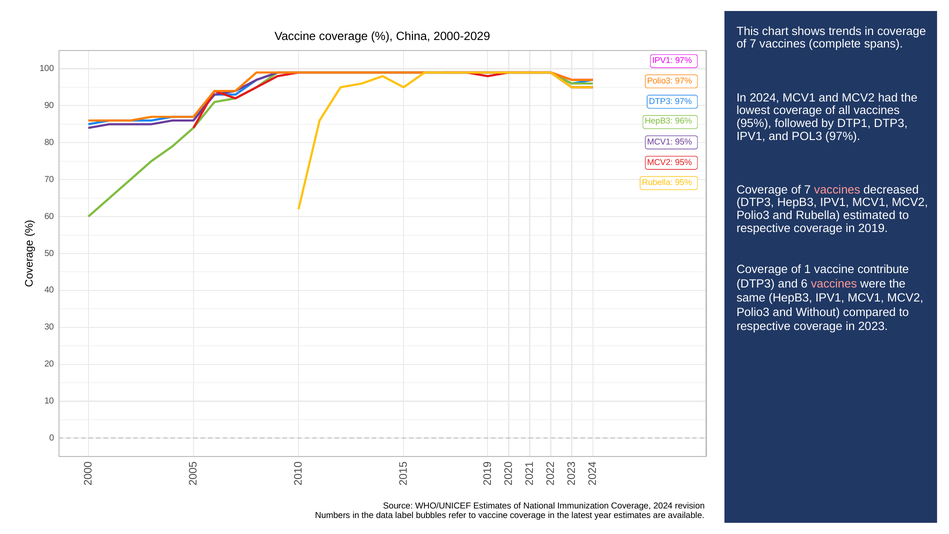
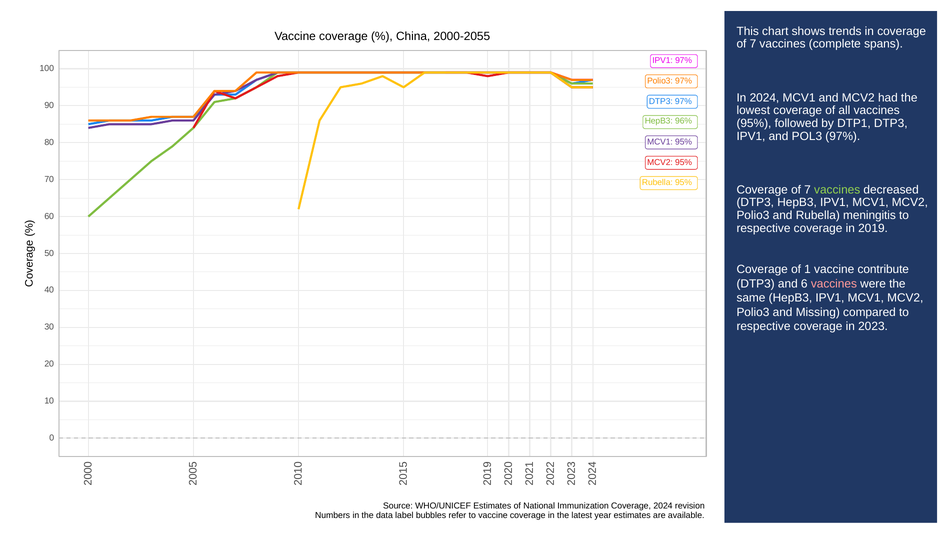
2000-2029: 2000-2029 -> 2000-2055 (462, 36)
vaccines colour: pink -> light green (837, 190)
estimated: estimated -> meningitis (869, 215)
Without: Without -> Missing (818, 312)
